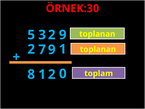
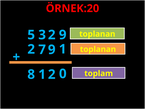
ÖRNEK:30: ÖRNEK:30 -> ÖRNEK:20 (72, 8)
